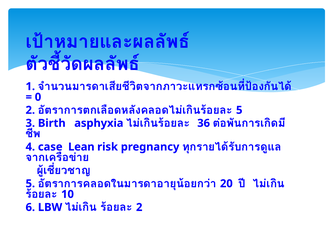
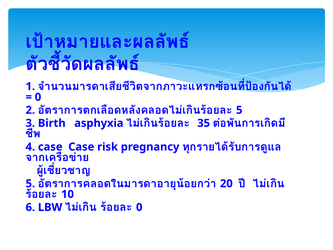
36: 36 -> 35 (204, 123)
case Lean: Lean -> Case (81, 147)
2: 2 -> 0 (139, 207)
